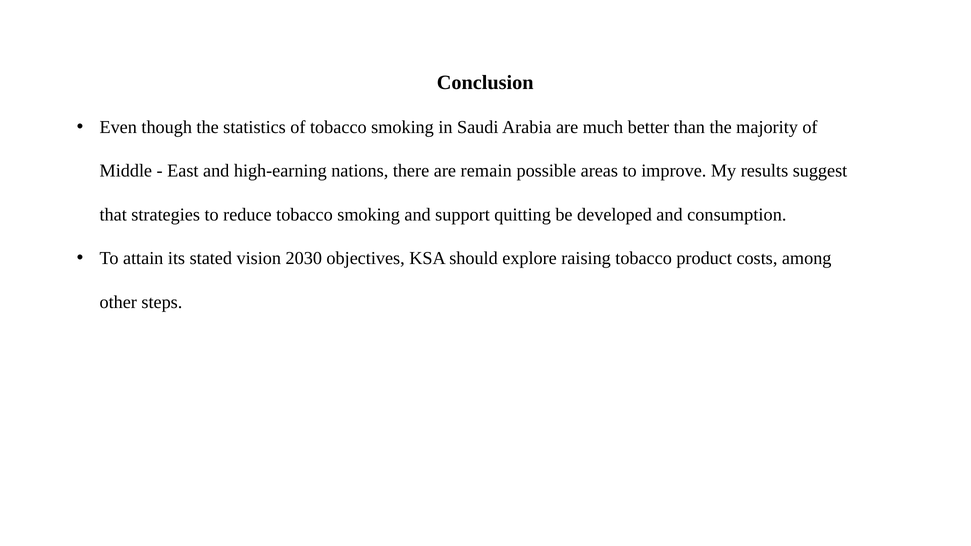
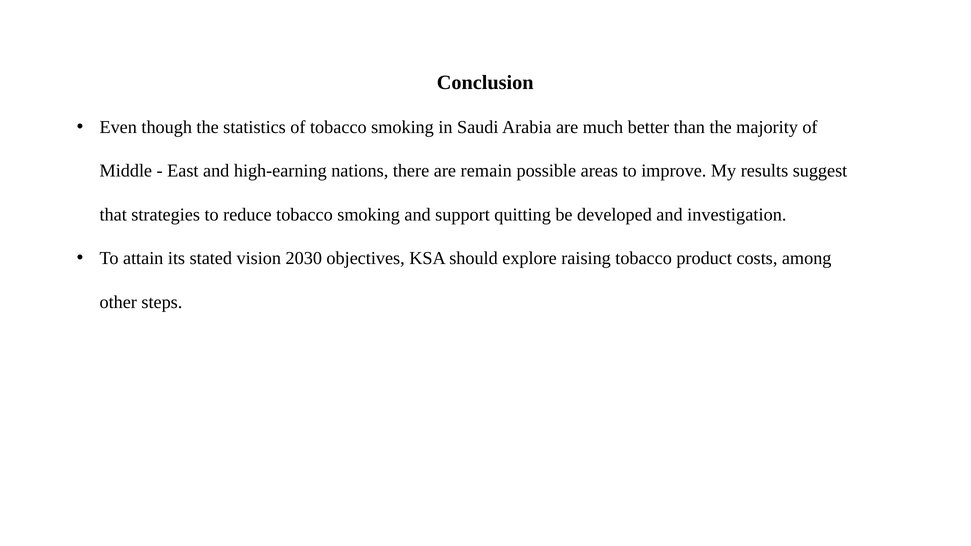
consumption: consumption -> investigation (737, 215)
